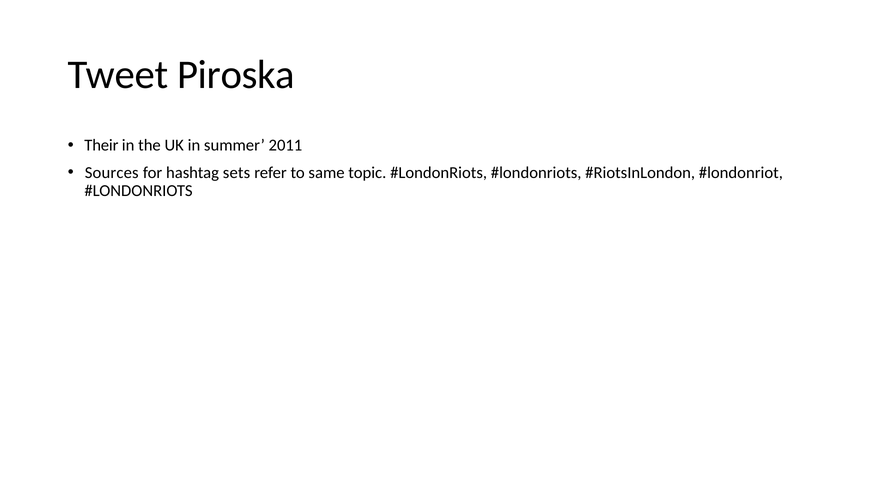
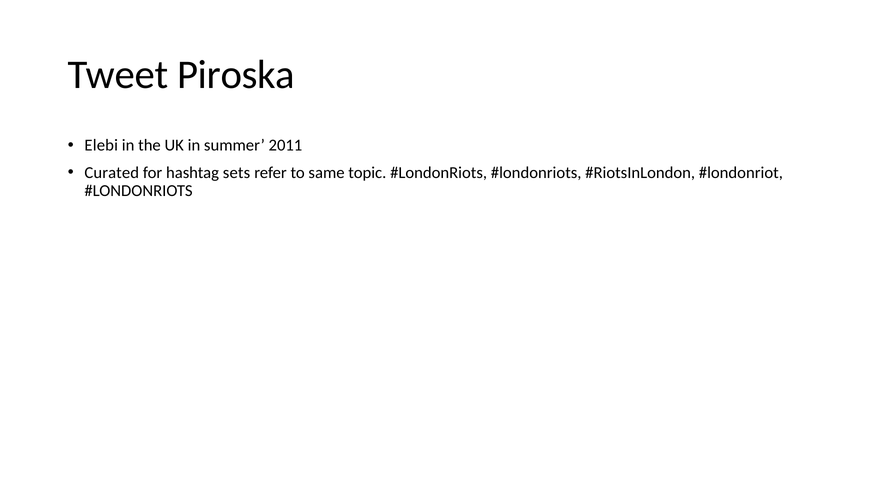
Their: Their -> Elebi (101, 145)
Sources: Sources -> Curated (112, 173)
